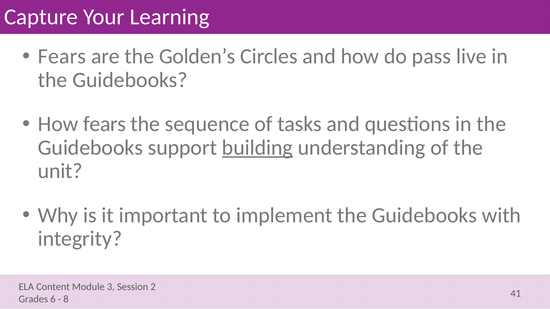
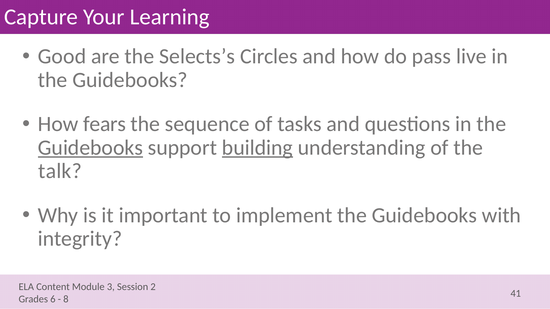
Fears: Fears -> Good (62, 56)
Golden’s: Golden’s -> Selects’s (197, 56)
Guidebooks underline: none -> present (90, 148)
unit: unit -> talk (60, 171)
